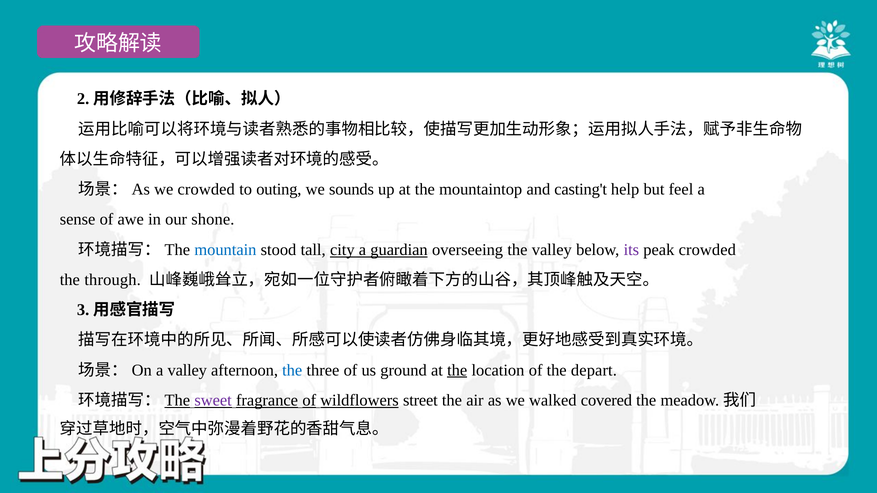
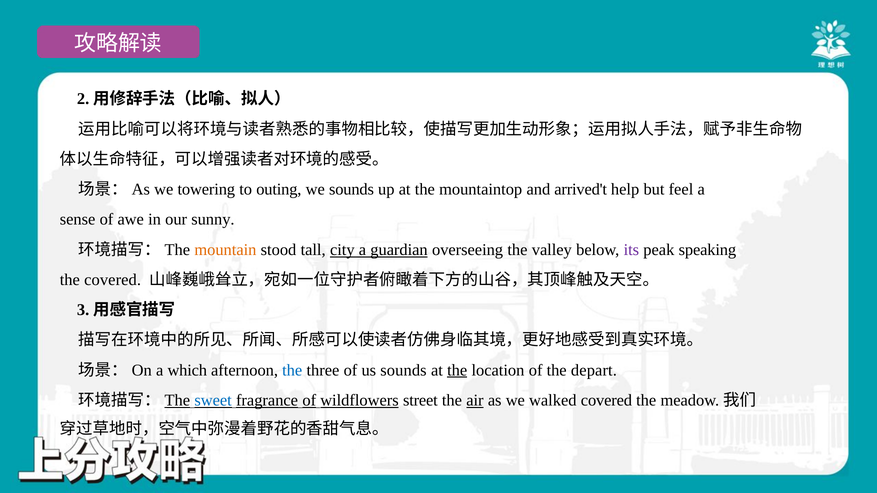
we crowded: crowded -> towering (206, 190)
casting't: casting't -> arrived't (581, 190)
shone: shone -> sunny (213, 220)
mountain colour: blue -> orange (225, 250)
peak crowded: crowded -> speaking (707, 250)
the through: through -> covered (113, 280)
a valley: valley -> which (187, 370)
us ground: ground -> sounds (403, 370)
sweet colour: purple -> blue (213, 401)
air underline: none -> present (475, 401)
